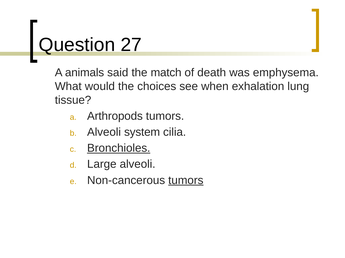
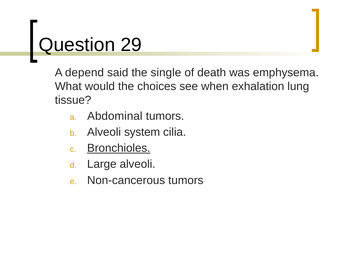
27: 27 -> 29 (131, 45)
animals: animals -> depend (84, 73)
match: match -> single (166, 73)
Arthropods: Arthropods -> Abdominal (115, 116)
tumors underline: present -> none (186, 181)
